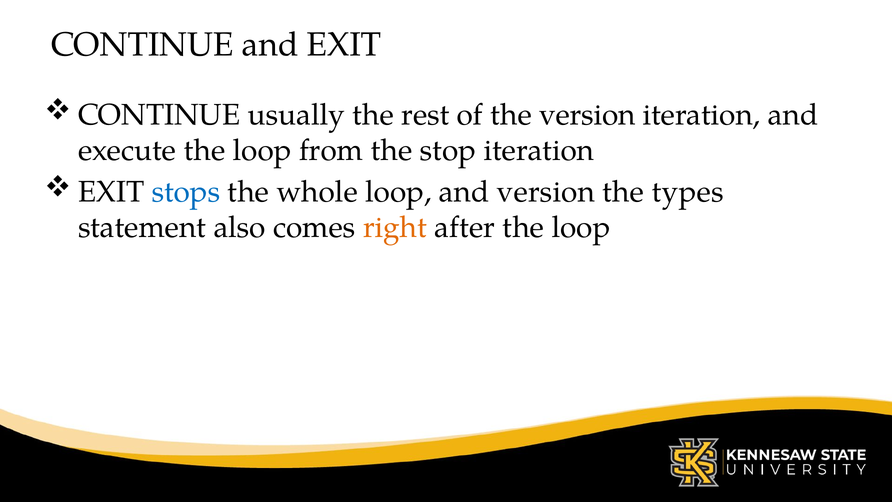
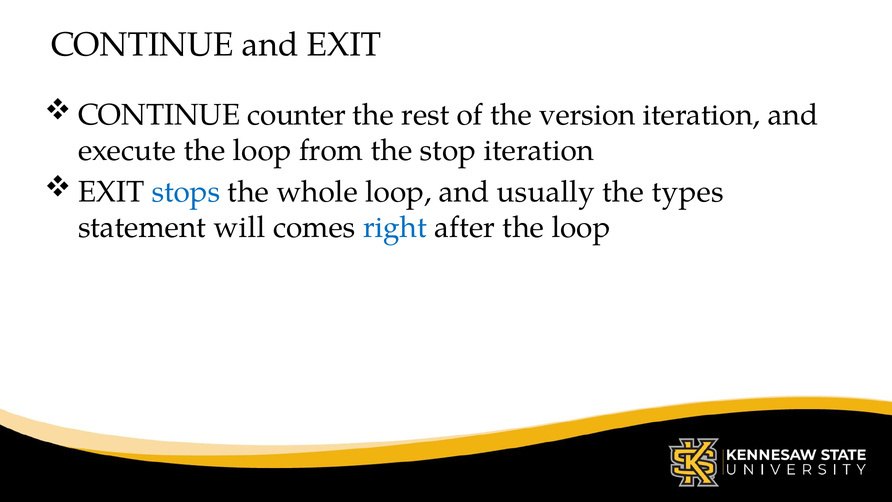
usually: usually -> counter (296, 115)
and version: version -> usually (546, 192)
also: also -> will (239, 227)
right colour: orange -> blue (395, 227)
